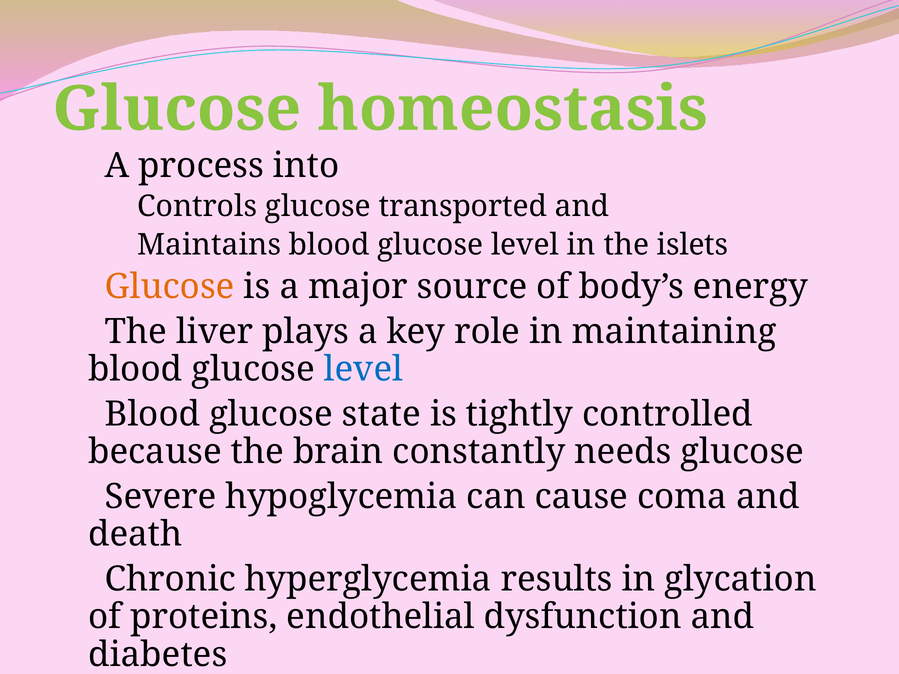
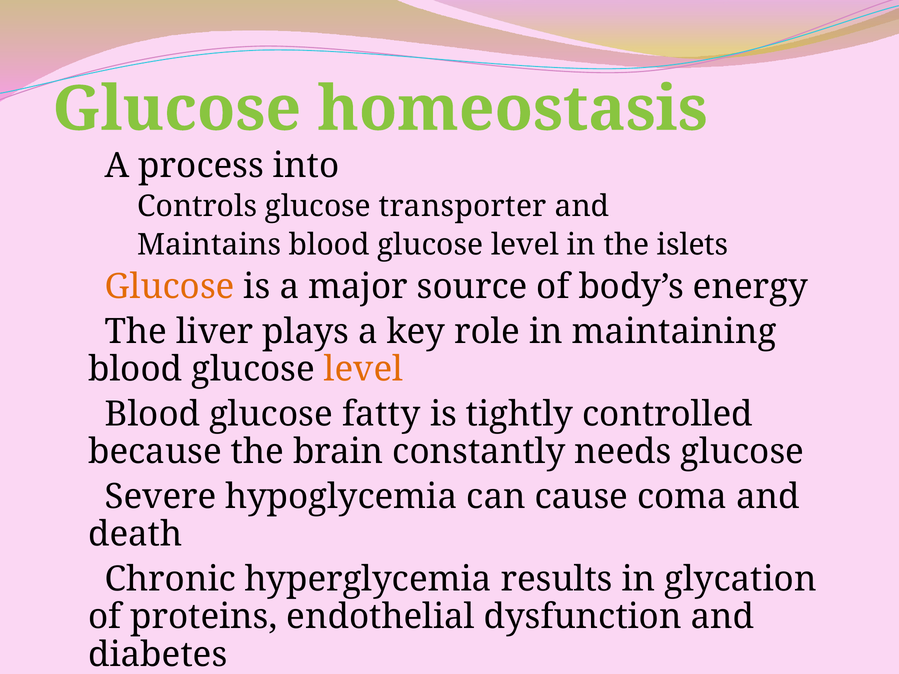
transported: transported -> transporter (463, 207)
level colour: blue -> orange (363, 370)
state: state -> fatty (381, 414)
